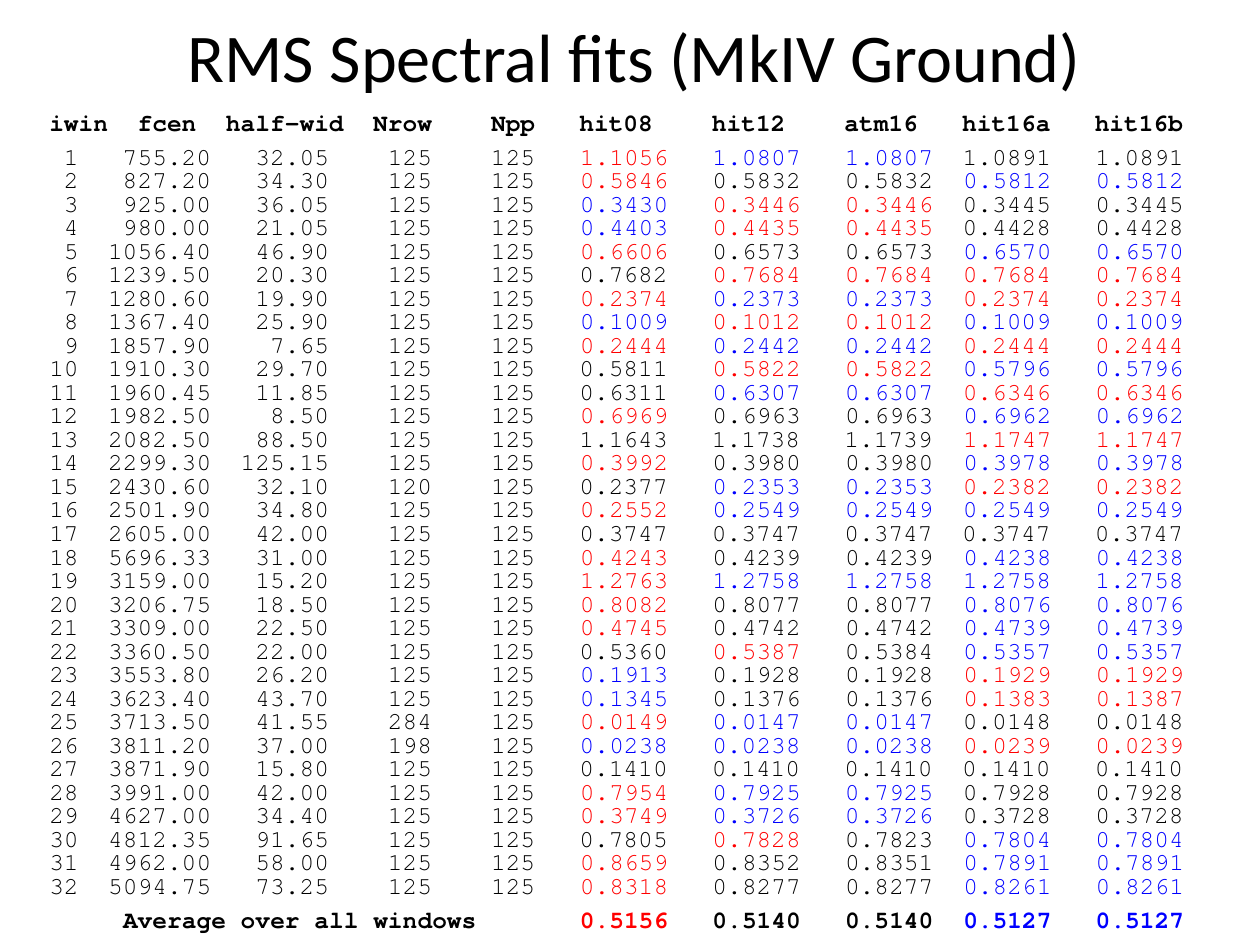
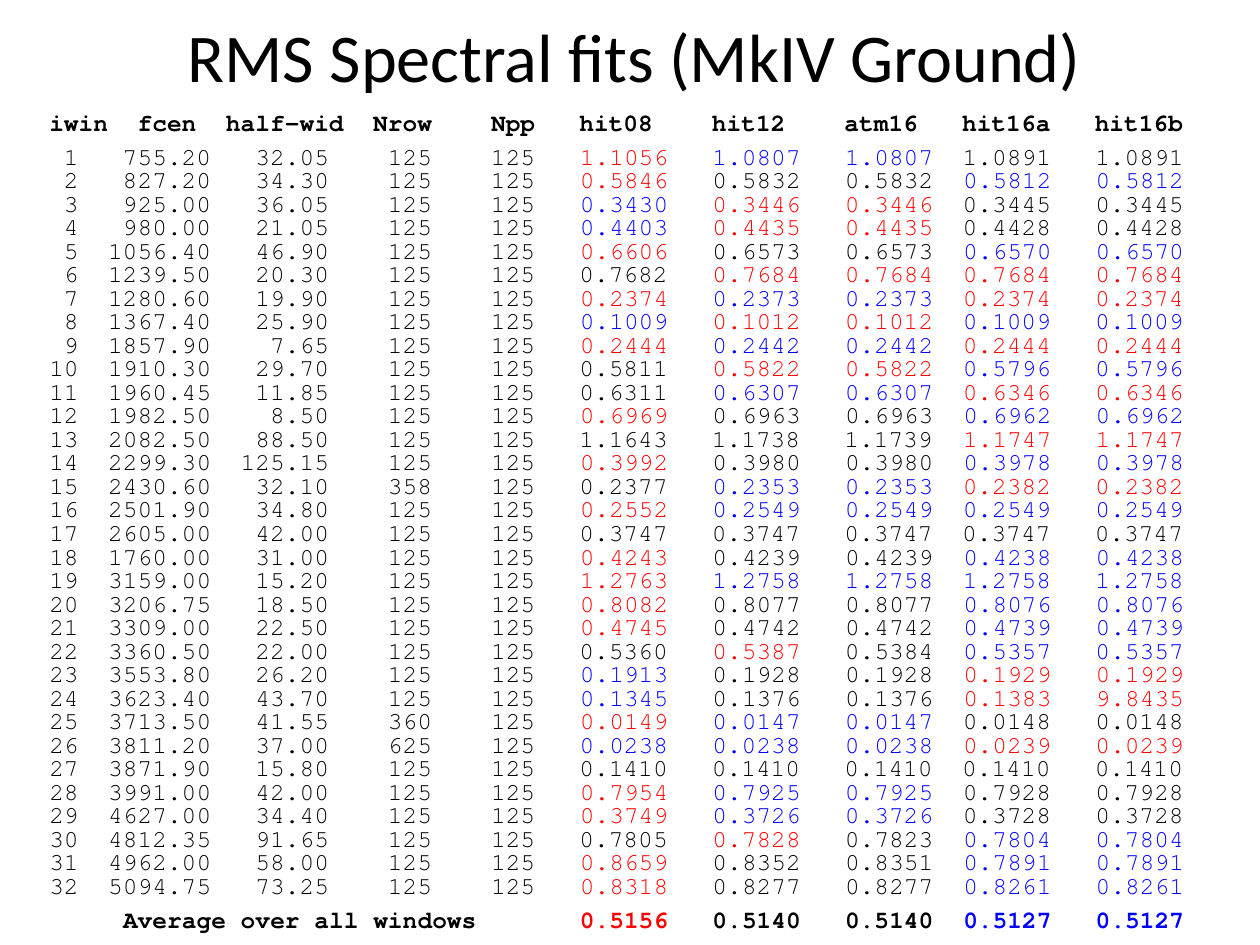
120: 120 -> 358 (410, 486)
5696.33: 5696.33 -> 1760.00 (160, 557)
0.1387: 0.1387 -> 9.8435 (1140, 698)
284: 284 -> 360 (410, 722)
198: 198 -> 625 (410, 745)
